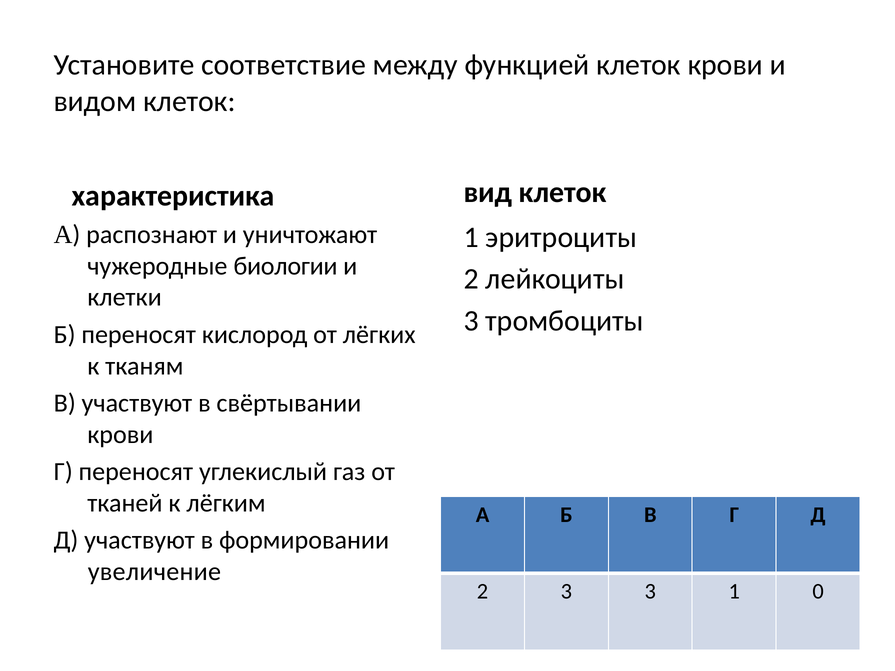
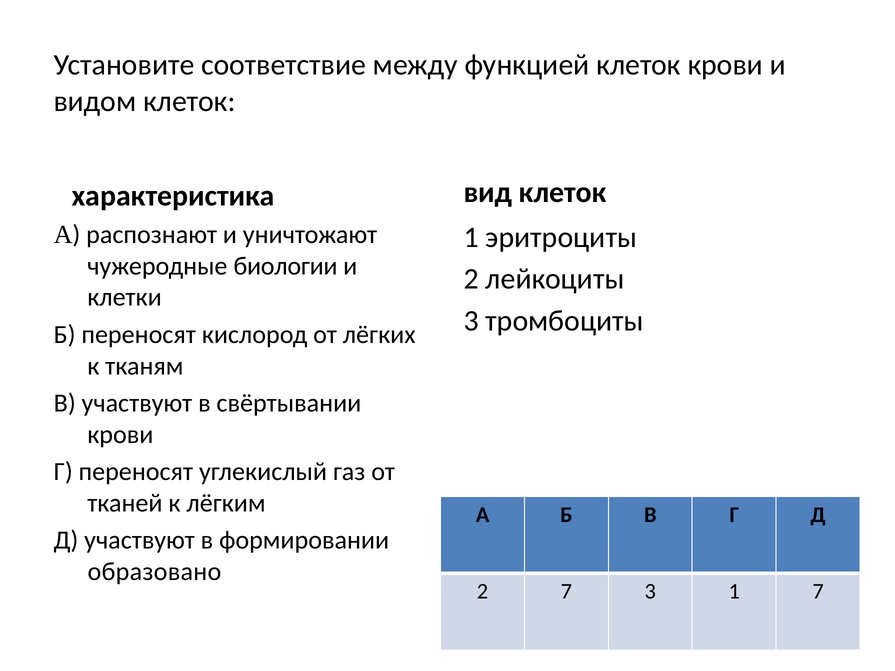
увеличение: увеличение -> образовано (154, 572)
2 3: 3 -> 7 (566, 592)
1 0: 0 -> 7 (818, 592)
